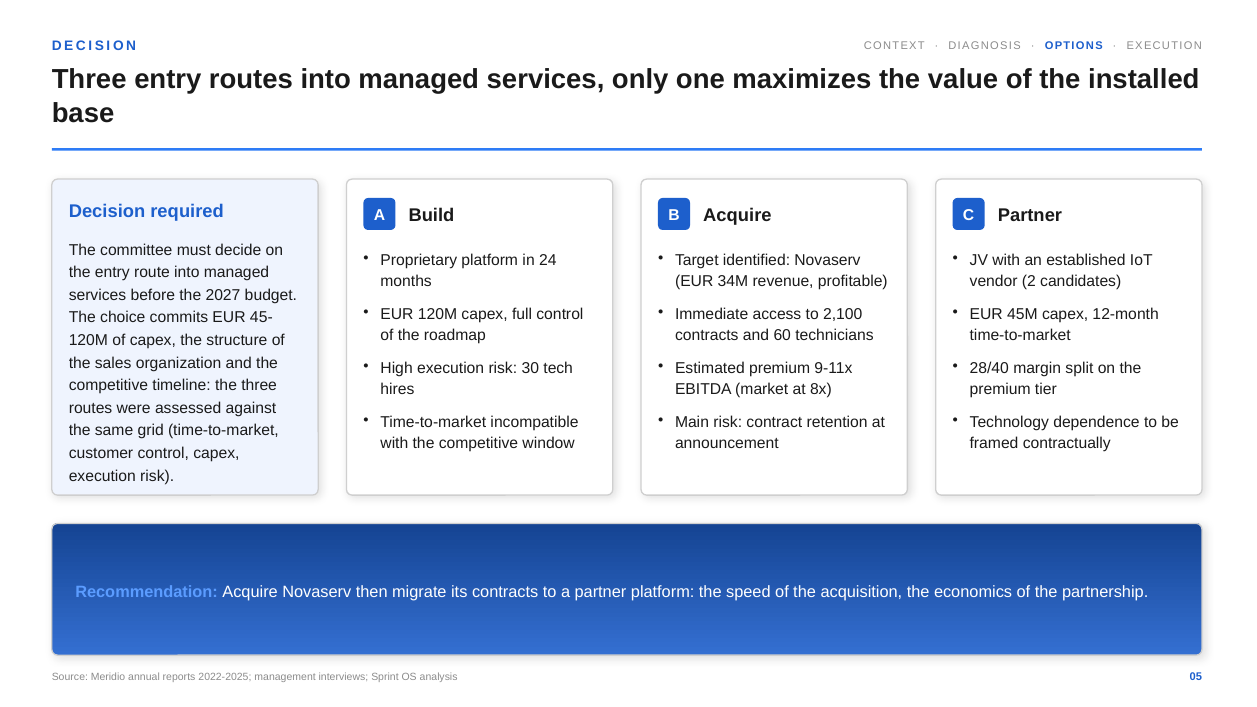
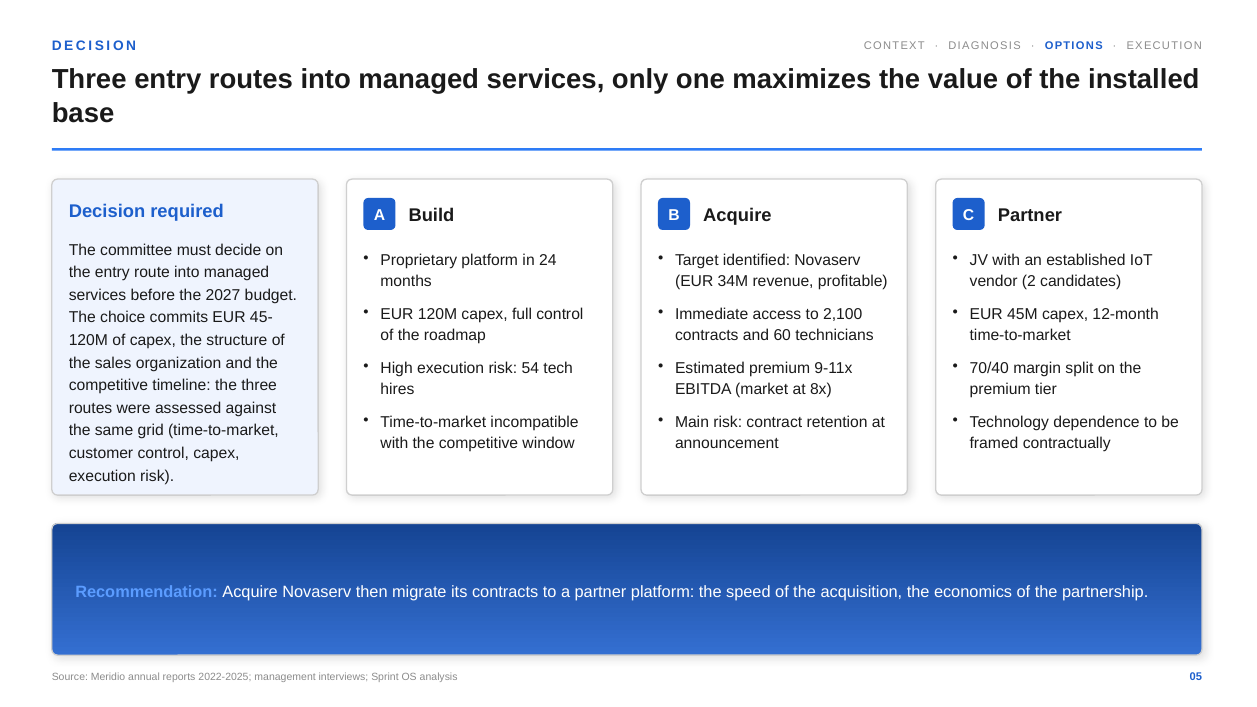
30: 30 -> 54 (530, 369)
28/40: 28/40 -> 70/40 (989, 369)
